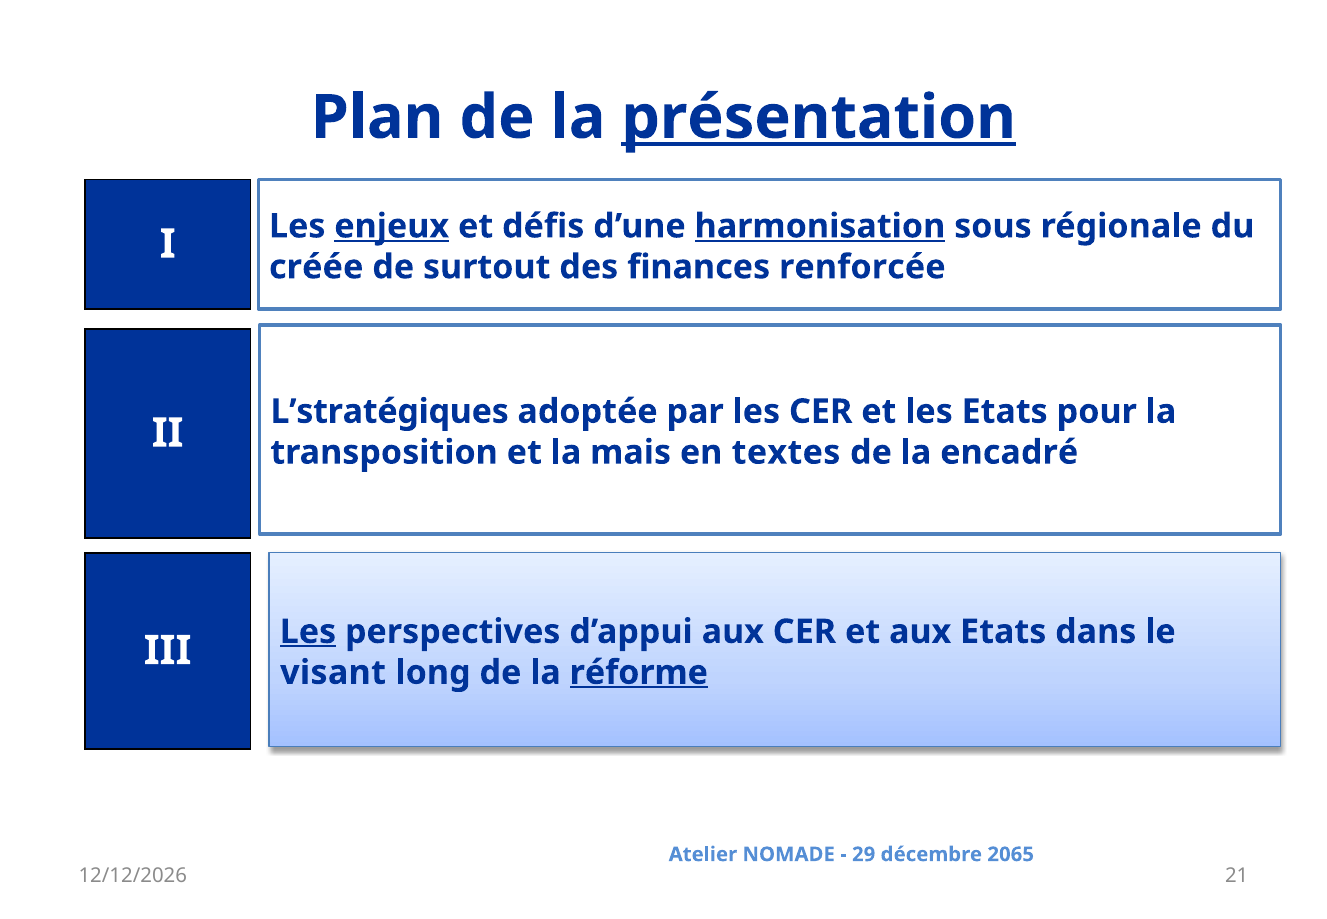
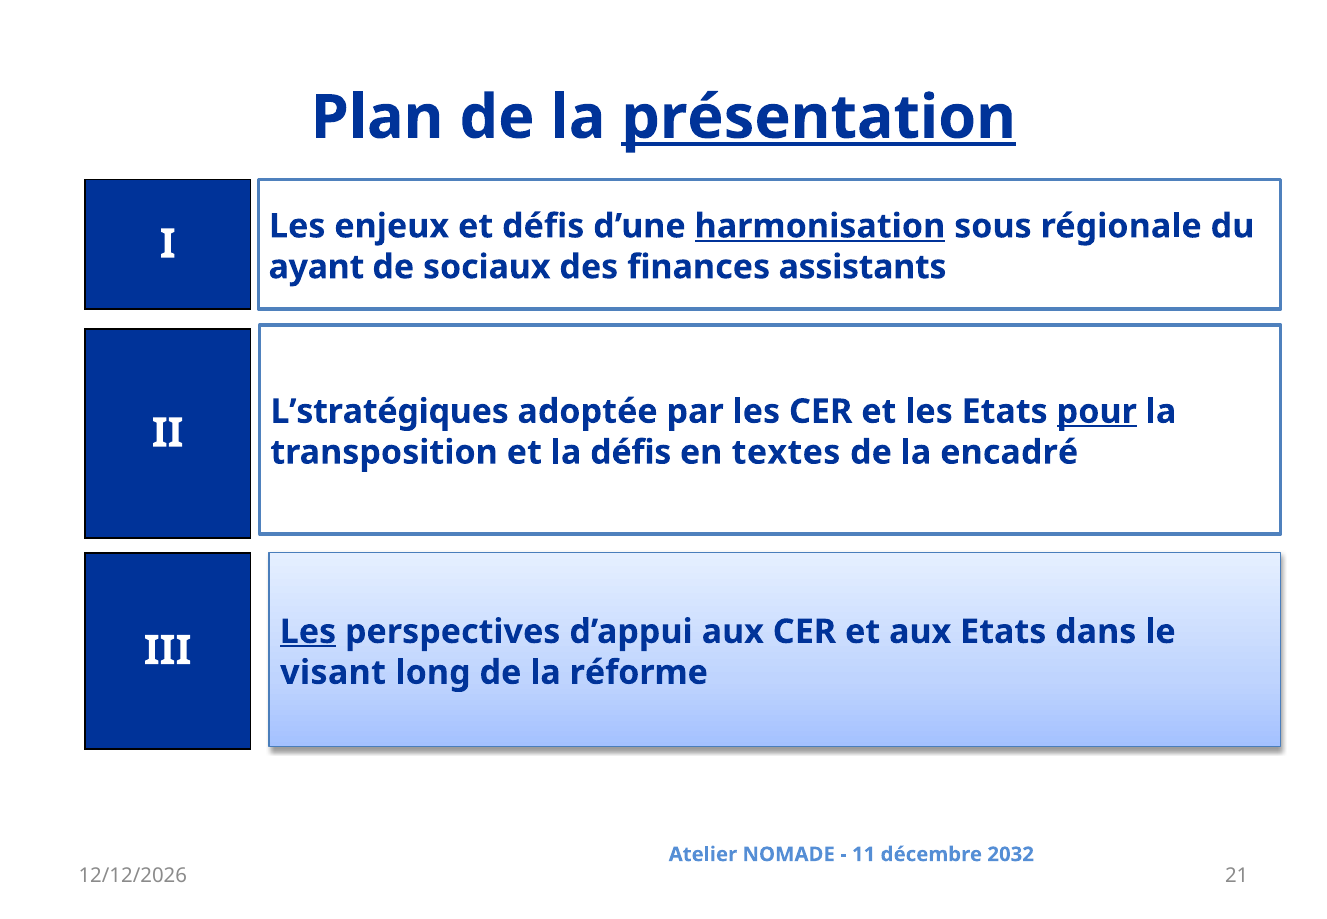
enjeux underline: present -> none (392, 226)
créée: créée -> ayant (316, 267)
surtout: surtout -> sociaux (487, 267)
renforcée: renforcée -> assistants (863, 267)
pour underline: none -> present (1097, 411)
la mais: mais -> défis (631, 452)
réforme underline: present -> none (639, 672)
29: 29 -> 11 (864, 854)
2065: 2065 -> 2032 (1011, 854)
